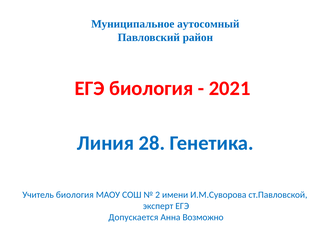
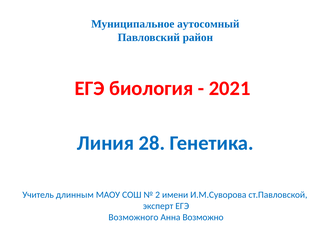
Учитель биология: биология -> длинным (75, 195)
Допускается: Допускается -> Возможного (133, 217)
